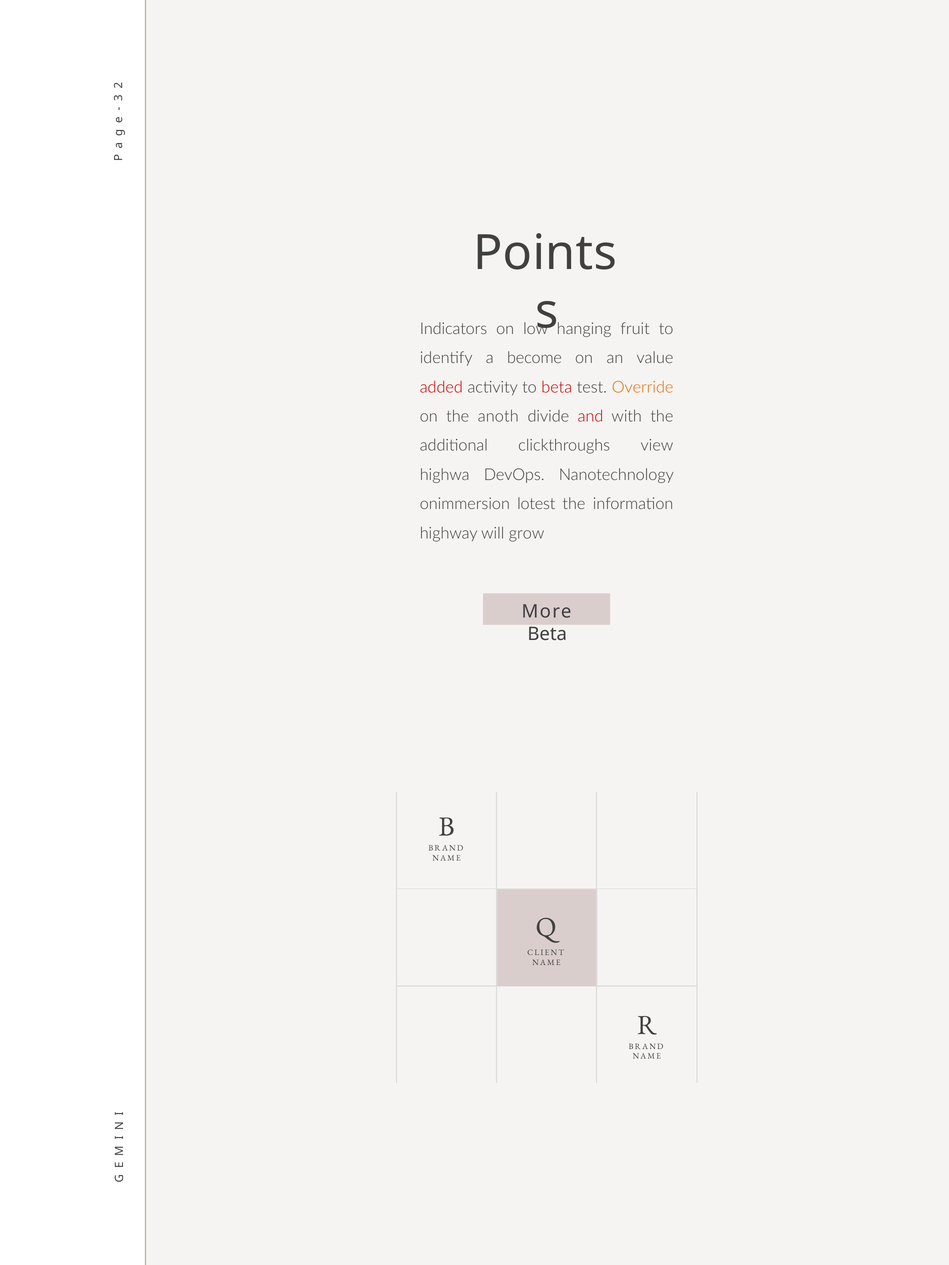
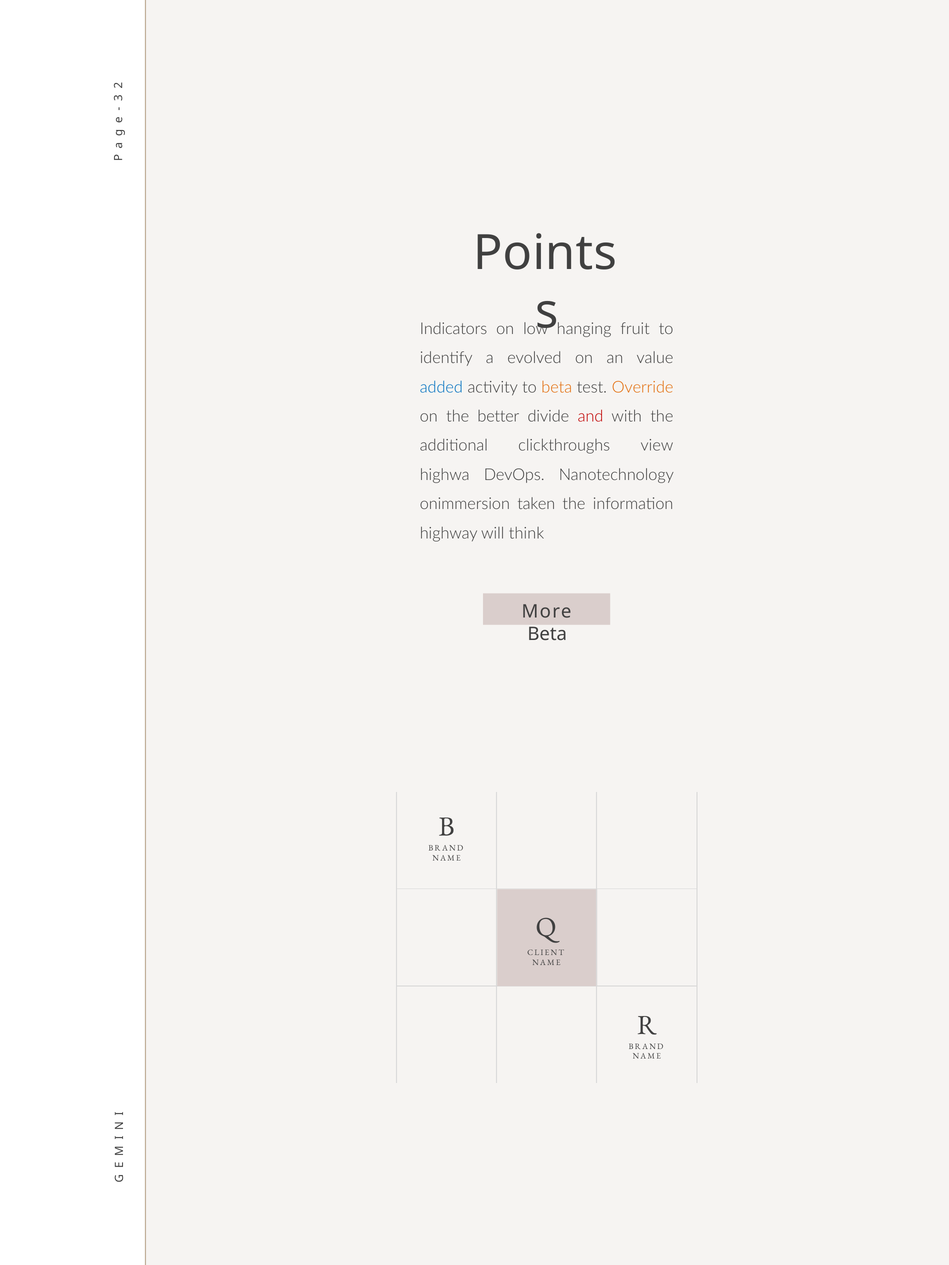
become: become -> evolved (534, 358)
added colour: red -> blue (441, 387)
beta colour: red -> orange (557, 387)
anoth: anoth -> better (498, 417)
lotest: lotest -> taken (536, 504)
grow: grow -> think (526, 533)
